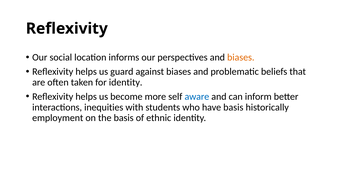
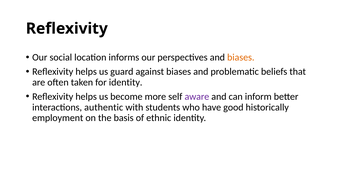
aware colour: blue -> purple (197, 96)
inequities: inequities -> authentic (104, 107)
have basis: basis -> good (233, 107)
